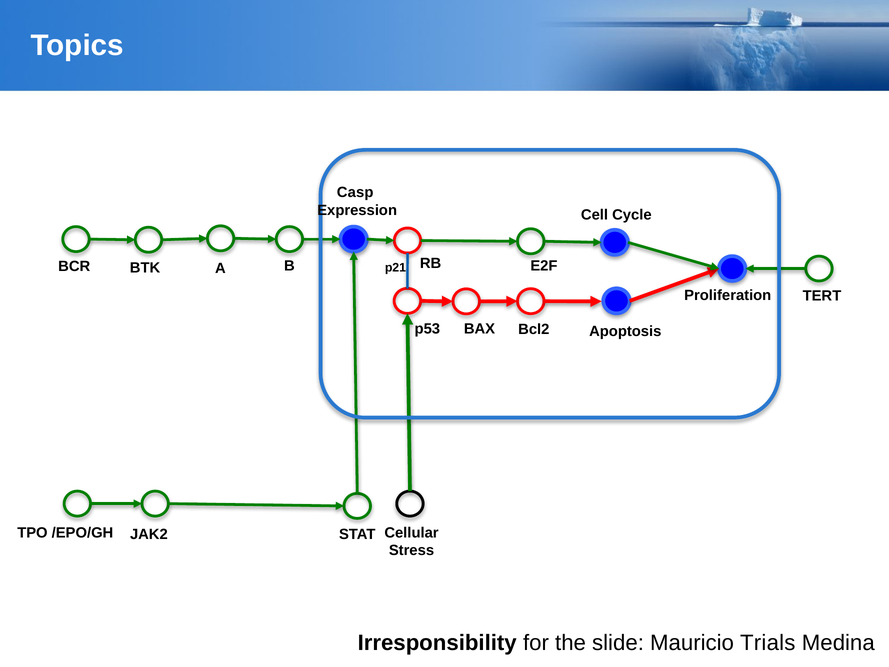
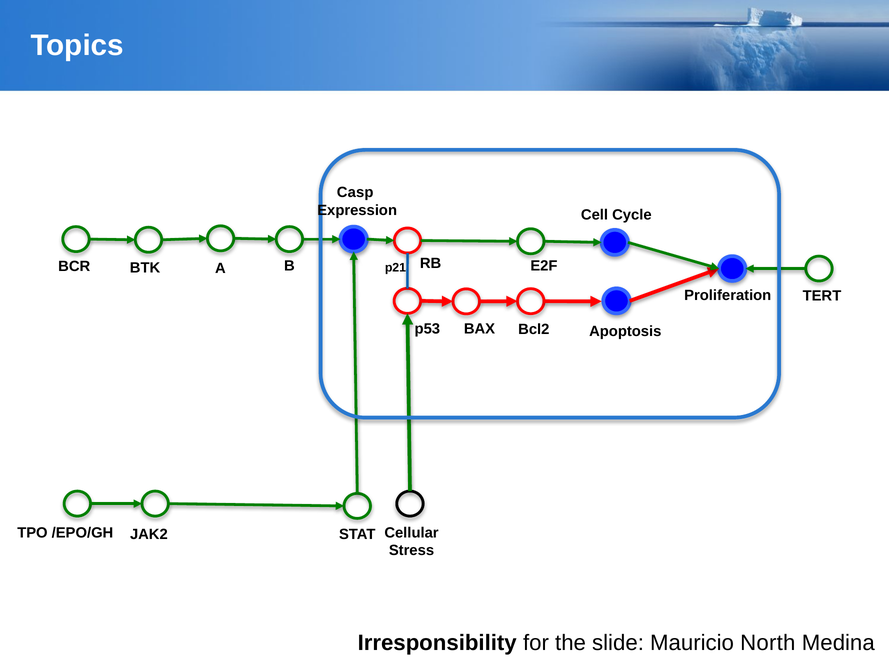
Trials: Trials -> North (768, 642)
